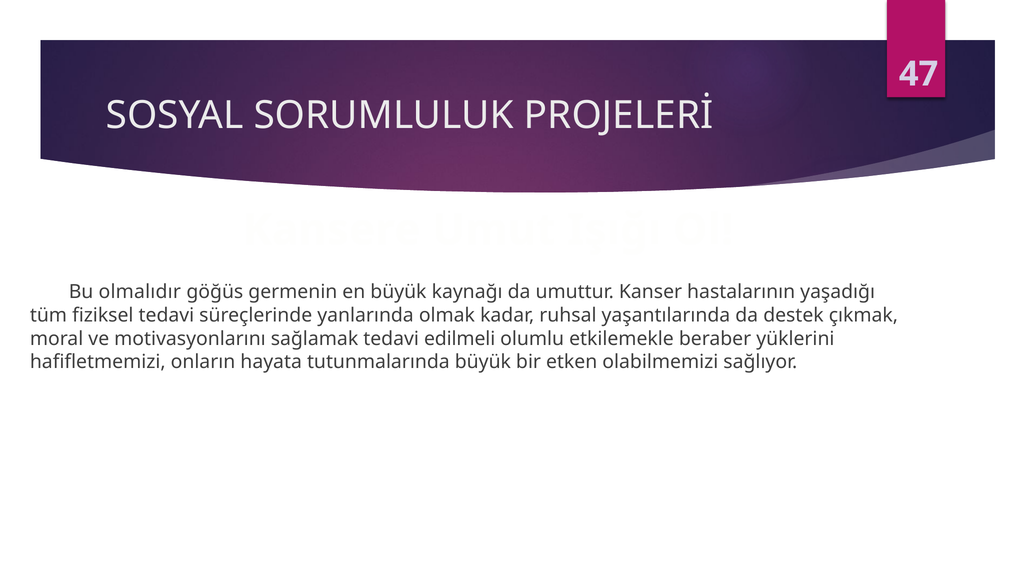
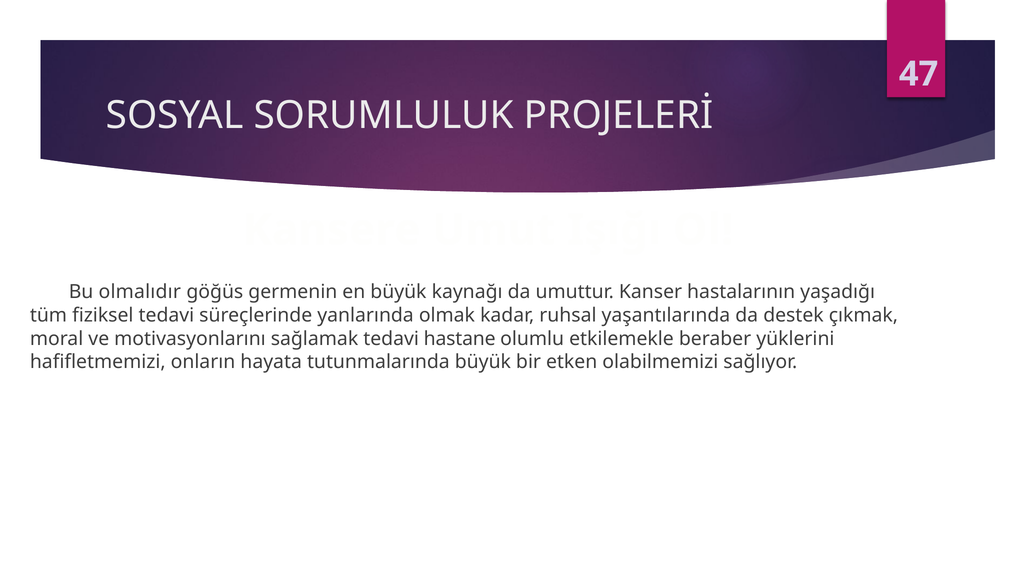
edilmeli: edilmeli -> hastane (460, 338)
